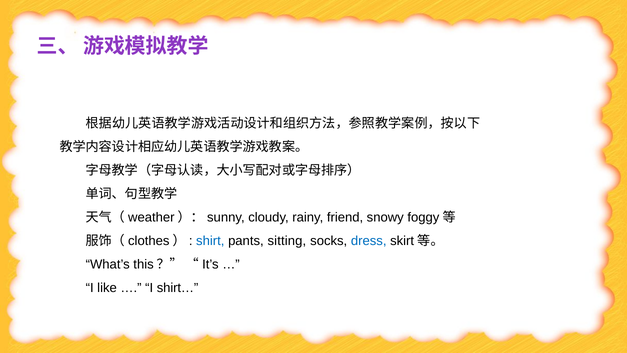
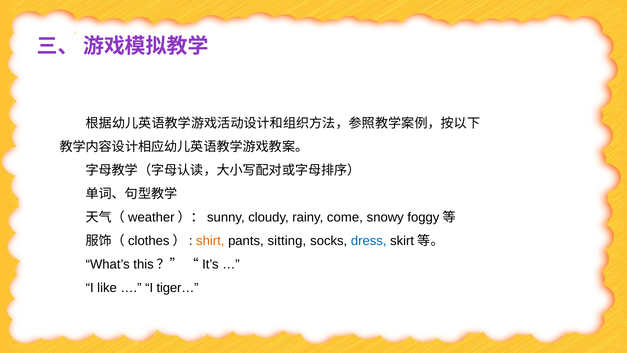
friend: friend -> come (345, 217)
shirt colour: blue -> orange (210, 241)
shirt…: shirt… -> tiger… (178, 288)
